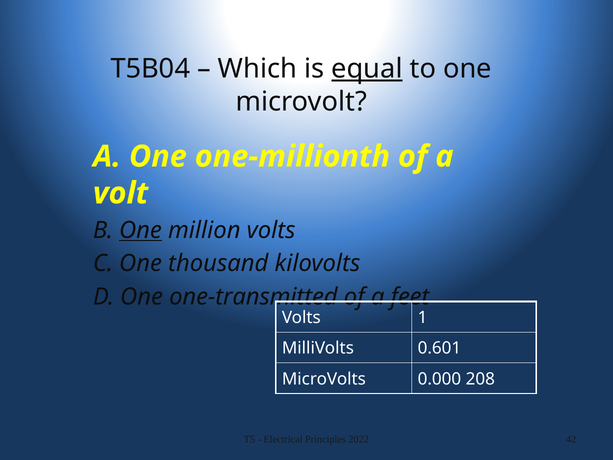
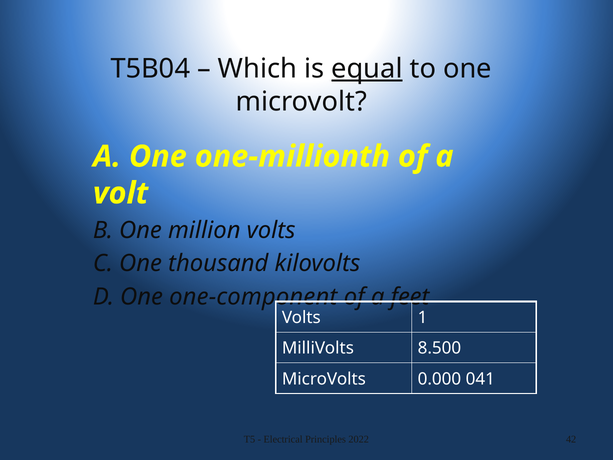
One underline: present -> none (140, 230)
one-transmitted: one-transmitted -> one-component (253, 297)
0.601: 0.601 -> 8.500 (439, 348)
208: 208 -> 041 (480, 379)
